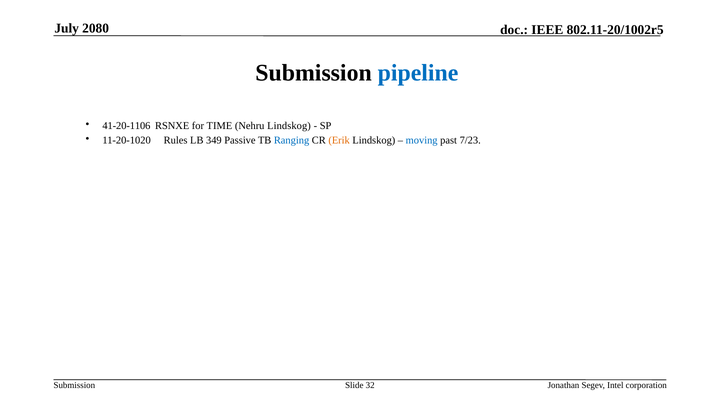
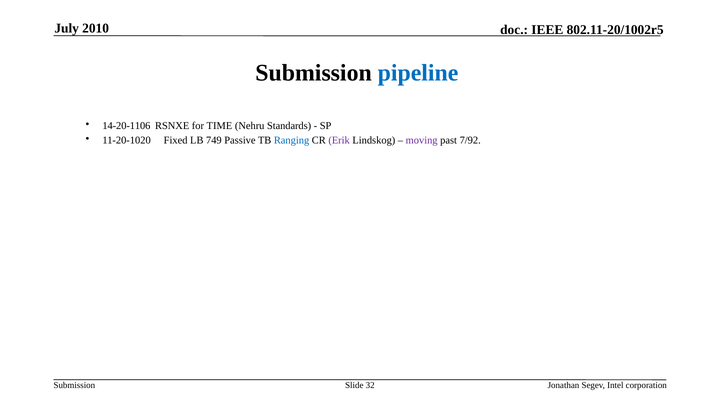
2080: 2080 -> 2010 (96, 28)
41-20-1106: 41-20-1106 -> 14-20-1106 (126, 126)
Nehru Lindskog: Lindskog -> Standards (289, 126)
Rules: Rules -> Fixed (176, 140)
349: 349 -> 749 (214, 140)
Erik colour: orange -> purple (339, 140)
moving colour: blue -> purple (422, 140)
7/23: 7/23 -> 7/92 (470, 140)
